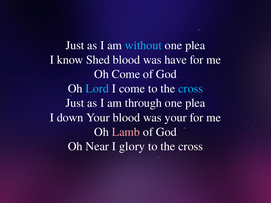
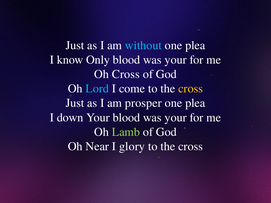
Shed: Shed -> Only (98, 60)
have: have -> your (176, 60)
Oh Come: Come -> Cross (126, 74)
cross colour: light blue -> yellow (191, 89)
through: through -> prosper (143, 103)
Lamb colour: pink -> light green (126, 132)
